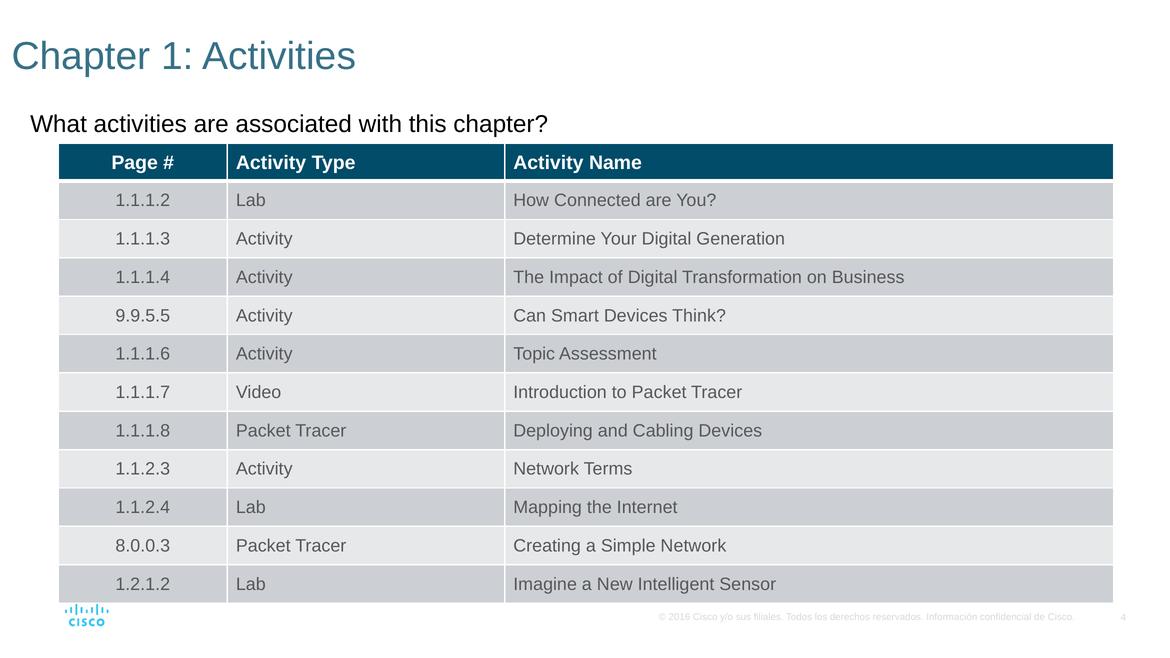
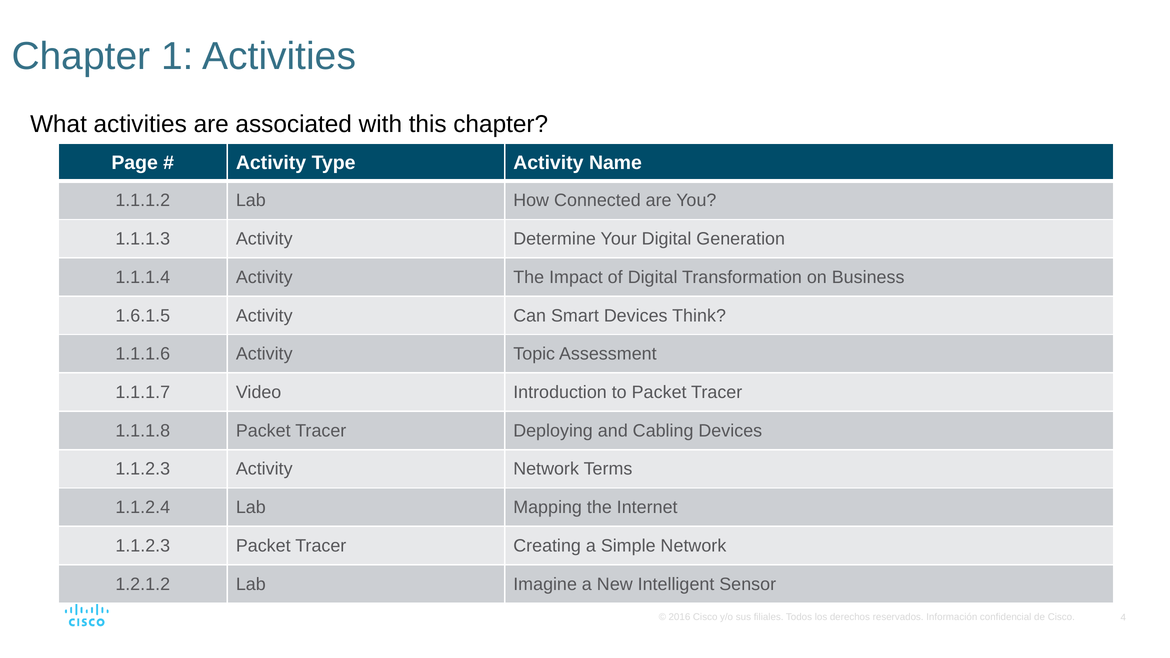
9.9.5.5: 9.9.5.5 -> 1.6.1.5 (143, 316)
8.0.0.3: 8.0.0.3 -> 1.1.2.3 (143, 546)
